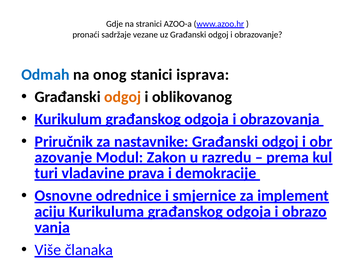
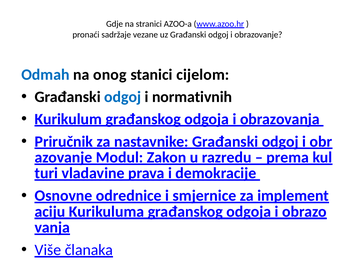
isprava: isprava -> cijelom (203, 74)
odgoj colour: orange -> blue (123, 97)
oblikovanog: oblikovanog -> normativnih (192, 97)
